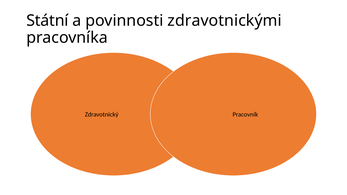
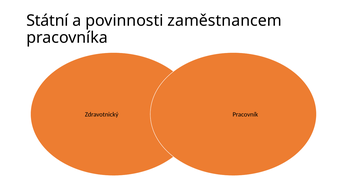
zdravotnickými: zdravotnickými -> zaměstnancem (225, 21)
